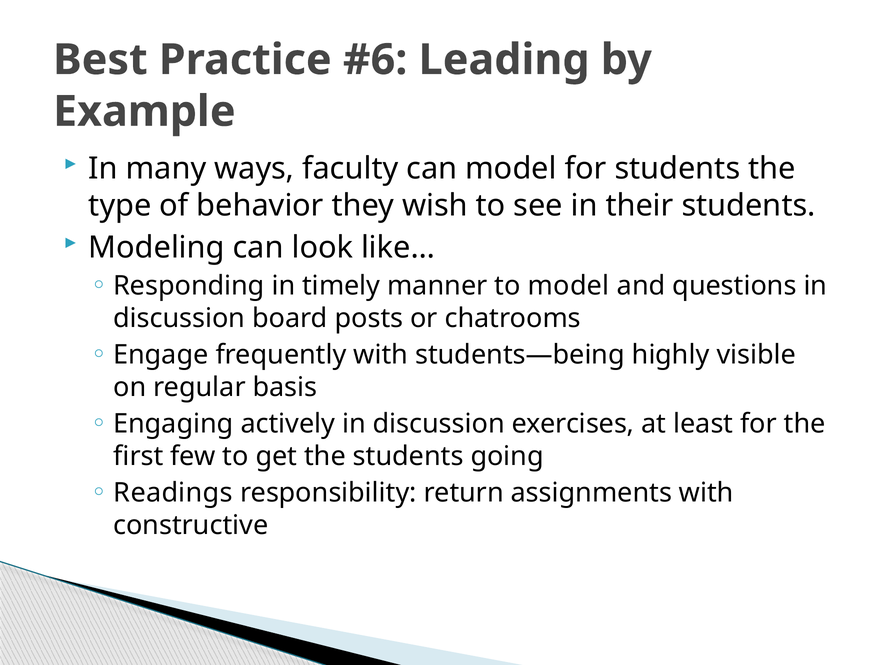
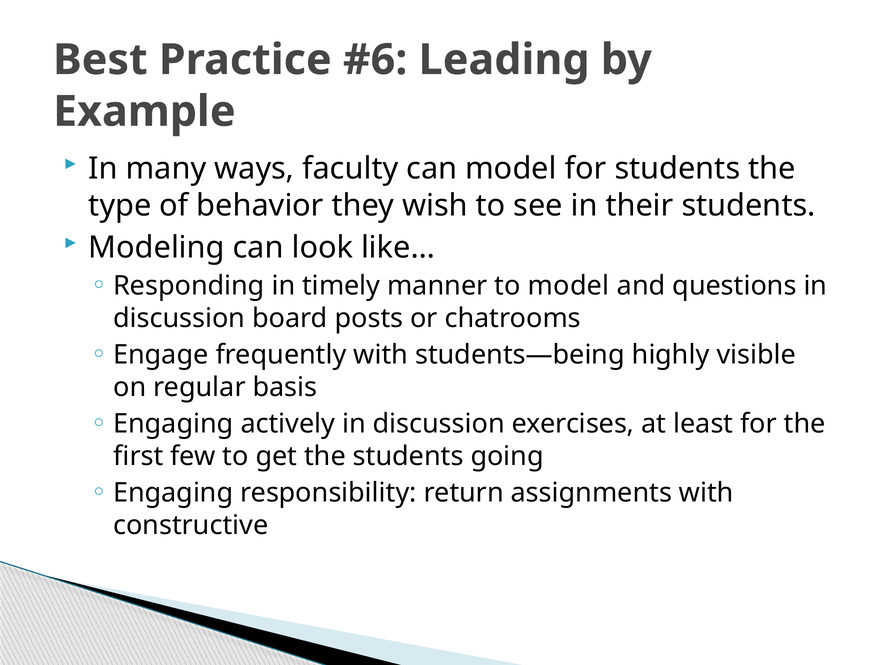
Readings: Readings -> Engaging (173, 492)
